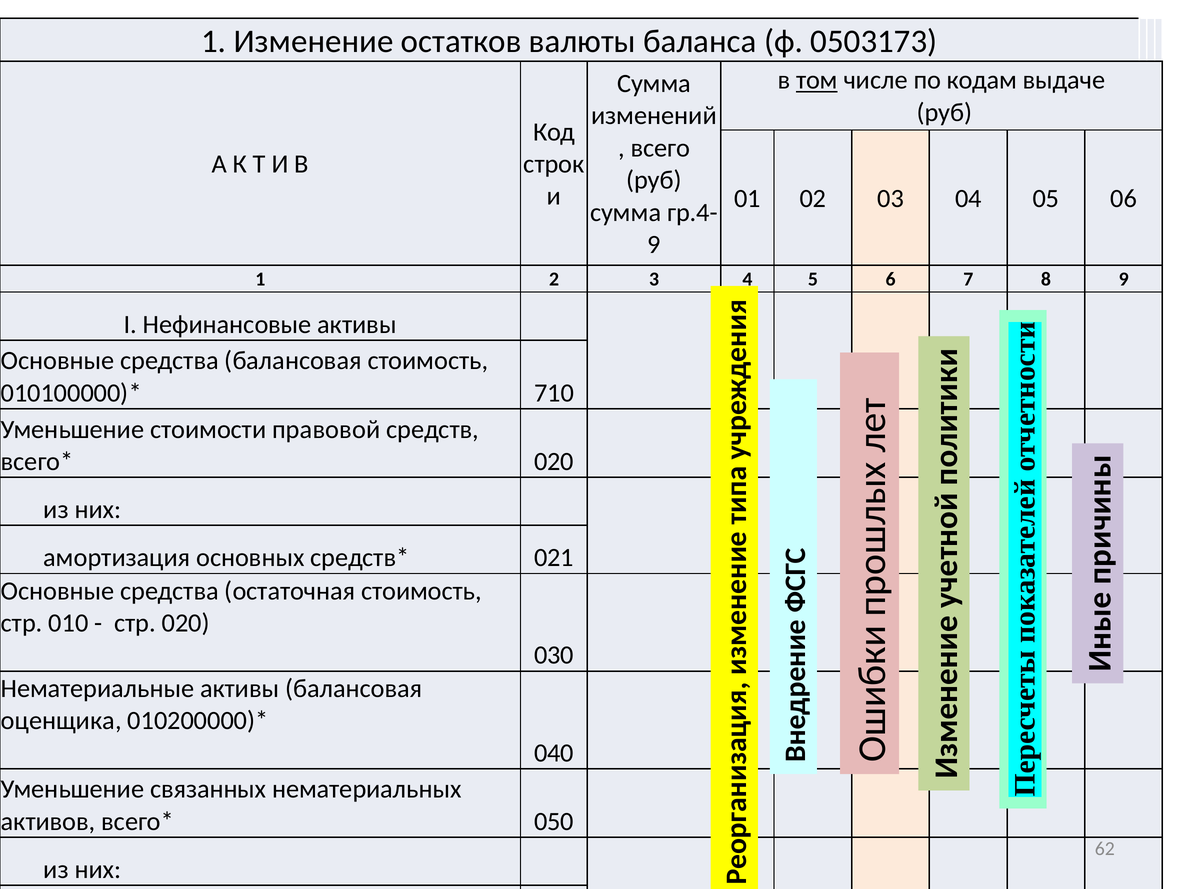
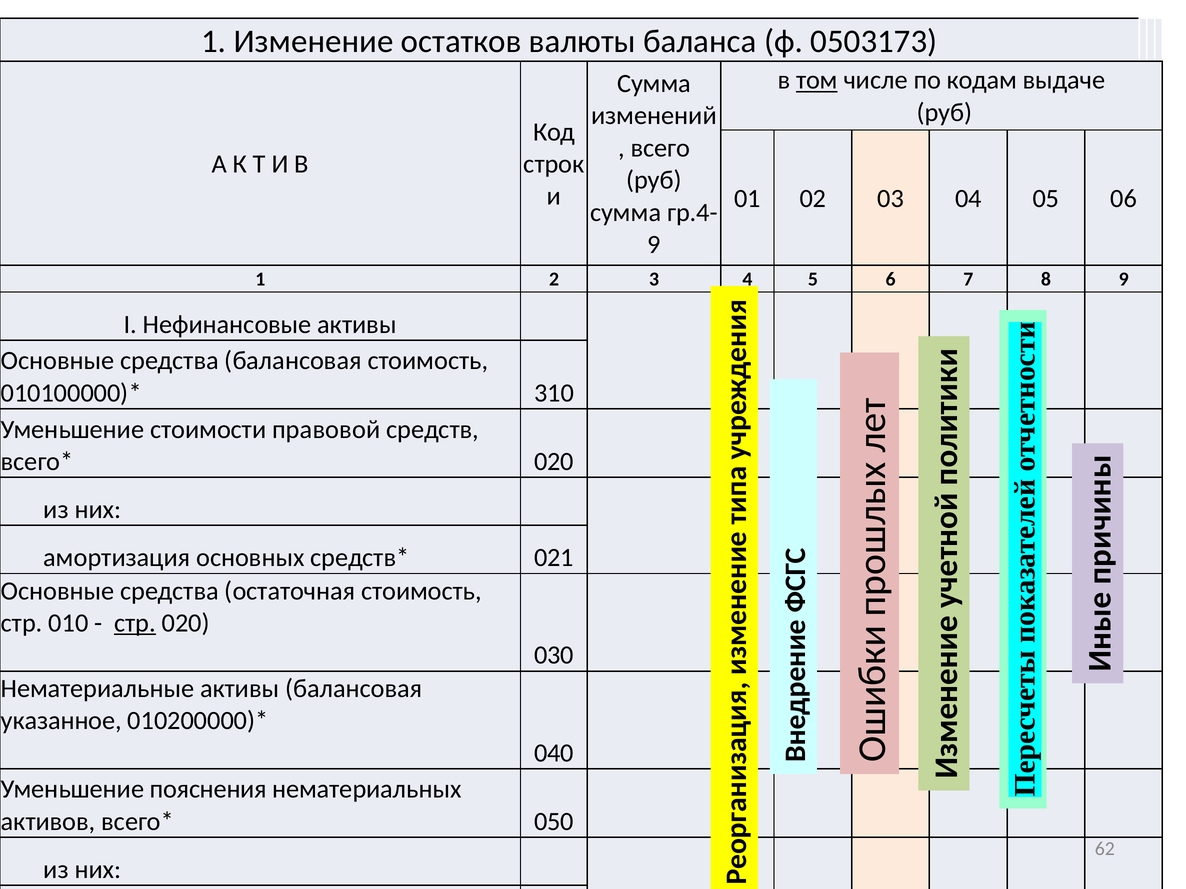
710: 710 -> 310 (554, 393)
стр underline: none -> present (135, 623)
оценщика: оценщика -> указанное (61, 721)
связанных: связанных -> пояснения (208, 790)
